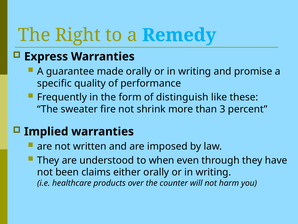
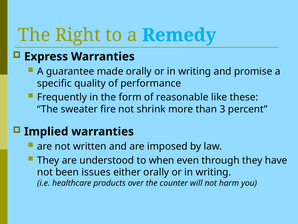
distinguish: distinguish -> reasonable (182, 97)
claims: claims -> issues (96, 172)
